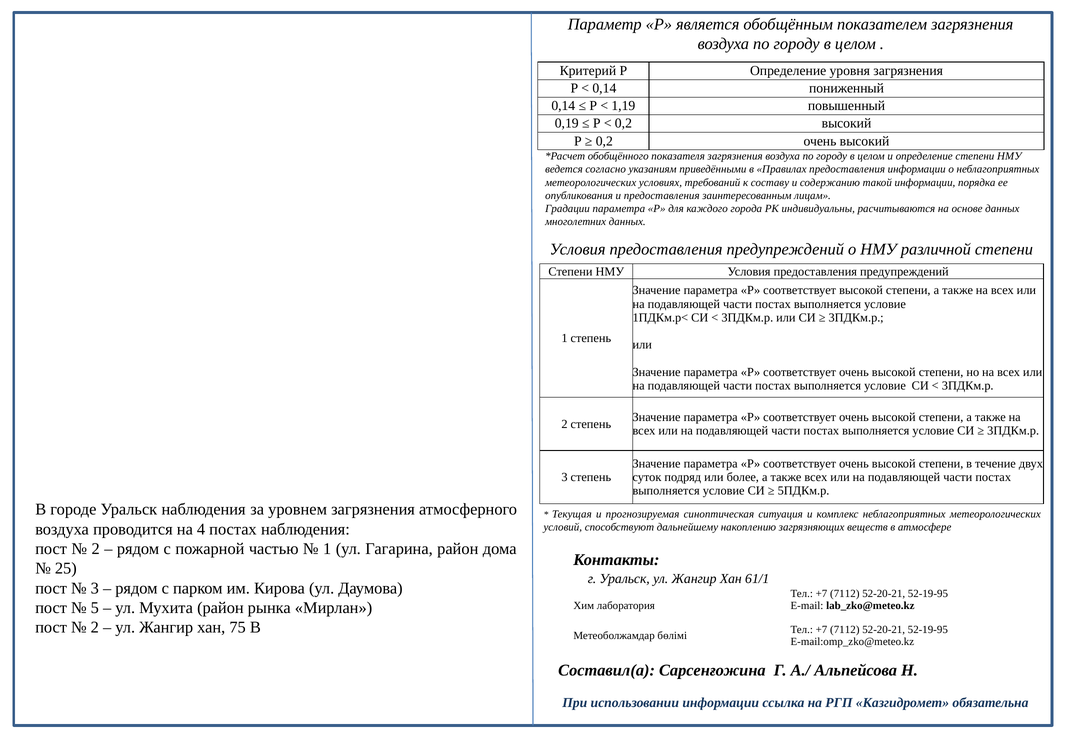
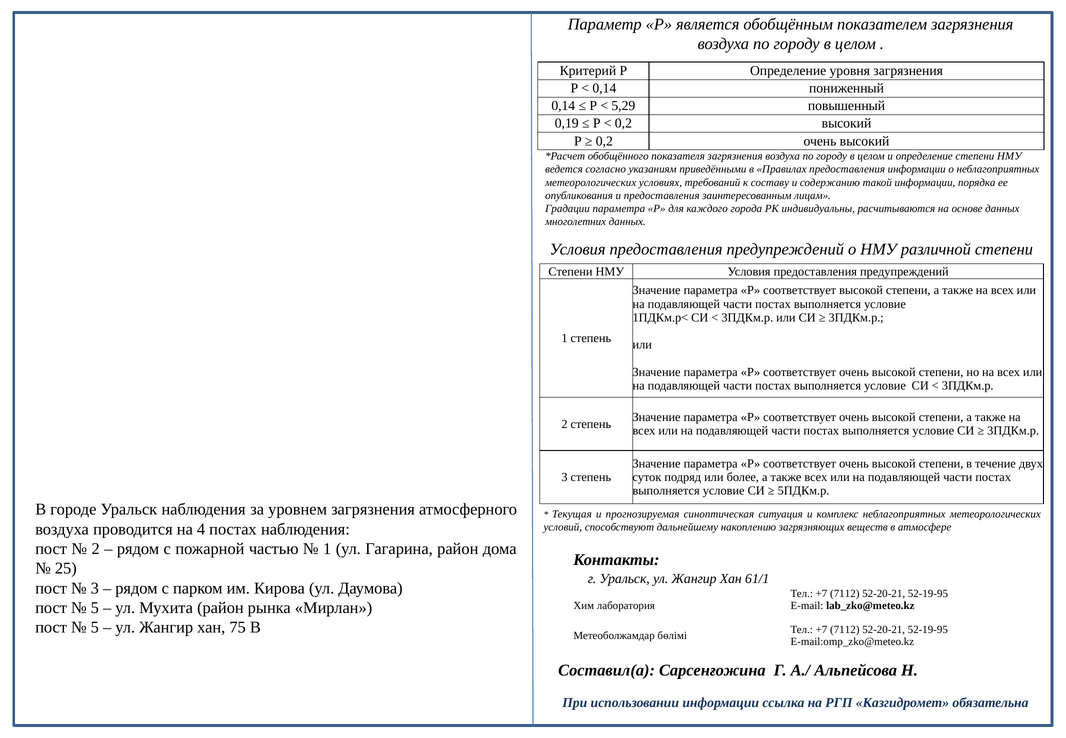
1,19: 1,19 -> 5,29 (623, 106)
2: 2 -> 5 (95, 628)
